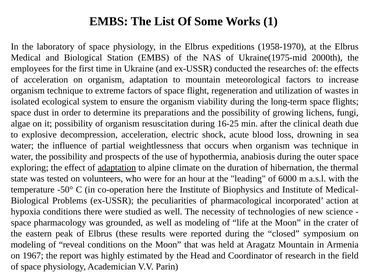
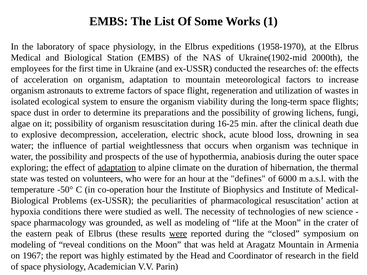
Ukraine(1975-mid: Ukraine(1975-mid -> Ukraine(1902-mid (273, 58)
organism technique: technique -> astronauts (65, 91)
leading: leading -> defines (248, 179)
co-operation here: here -> hour (155, 190)
pharmacological incorporated: incorporated -> resuscitation (299, 201)
were underline: none -> present (178, 234)
